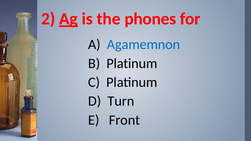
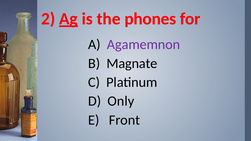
Agamemnon colour: blue -> purple (144, 45)
Platinum: Platinum -> Magnate (132, 63)
Turn: Turn -> Only (121, 101)
